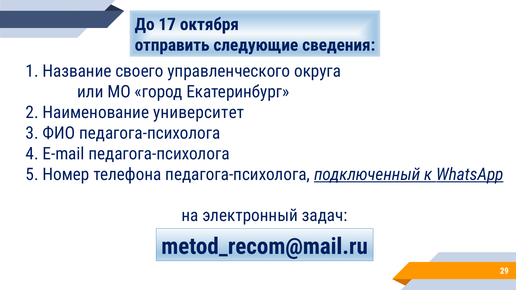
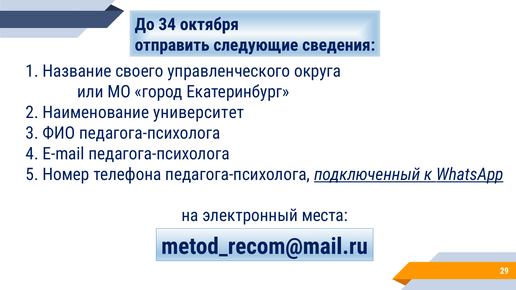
17: 17 -> 34 (167, 24)
задач: задач -> места (325, 216)
